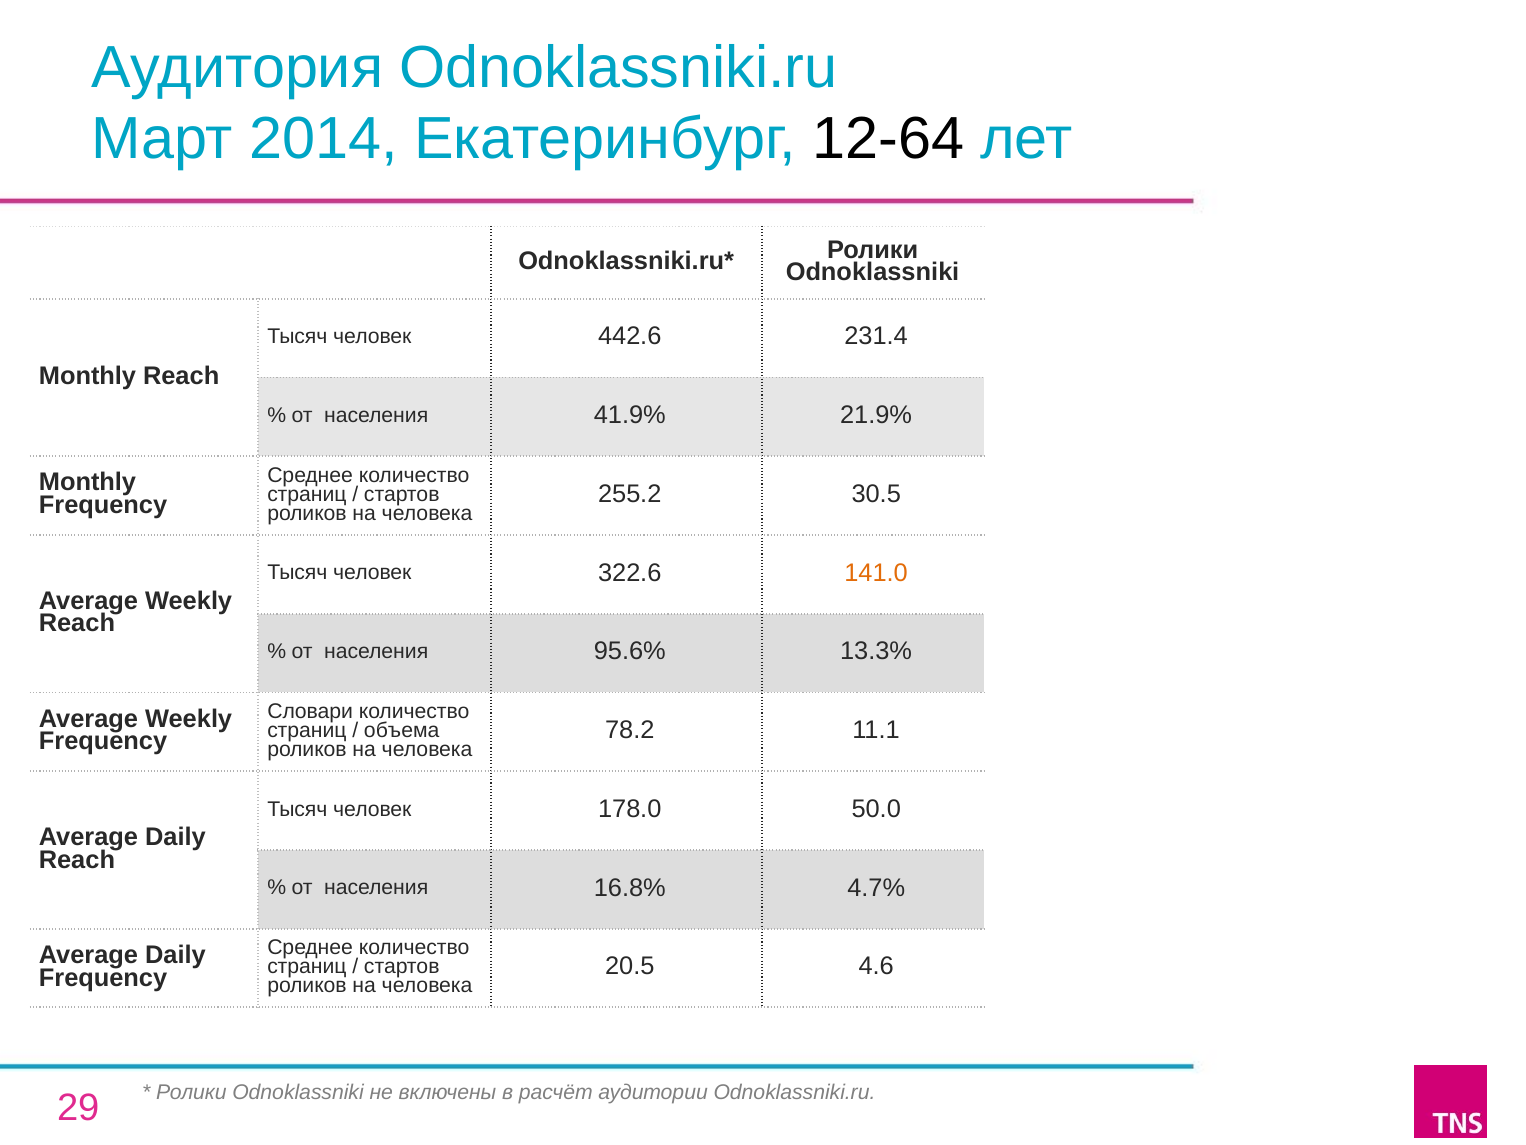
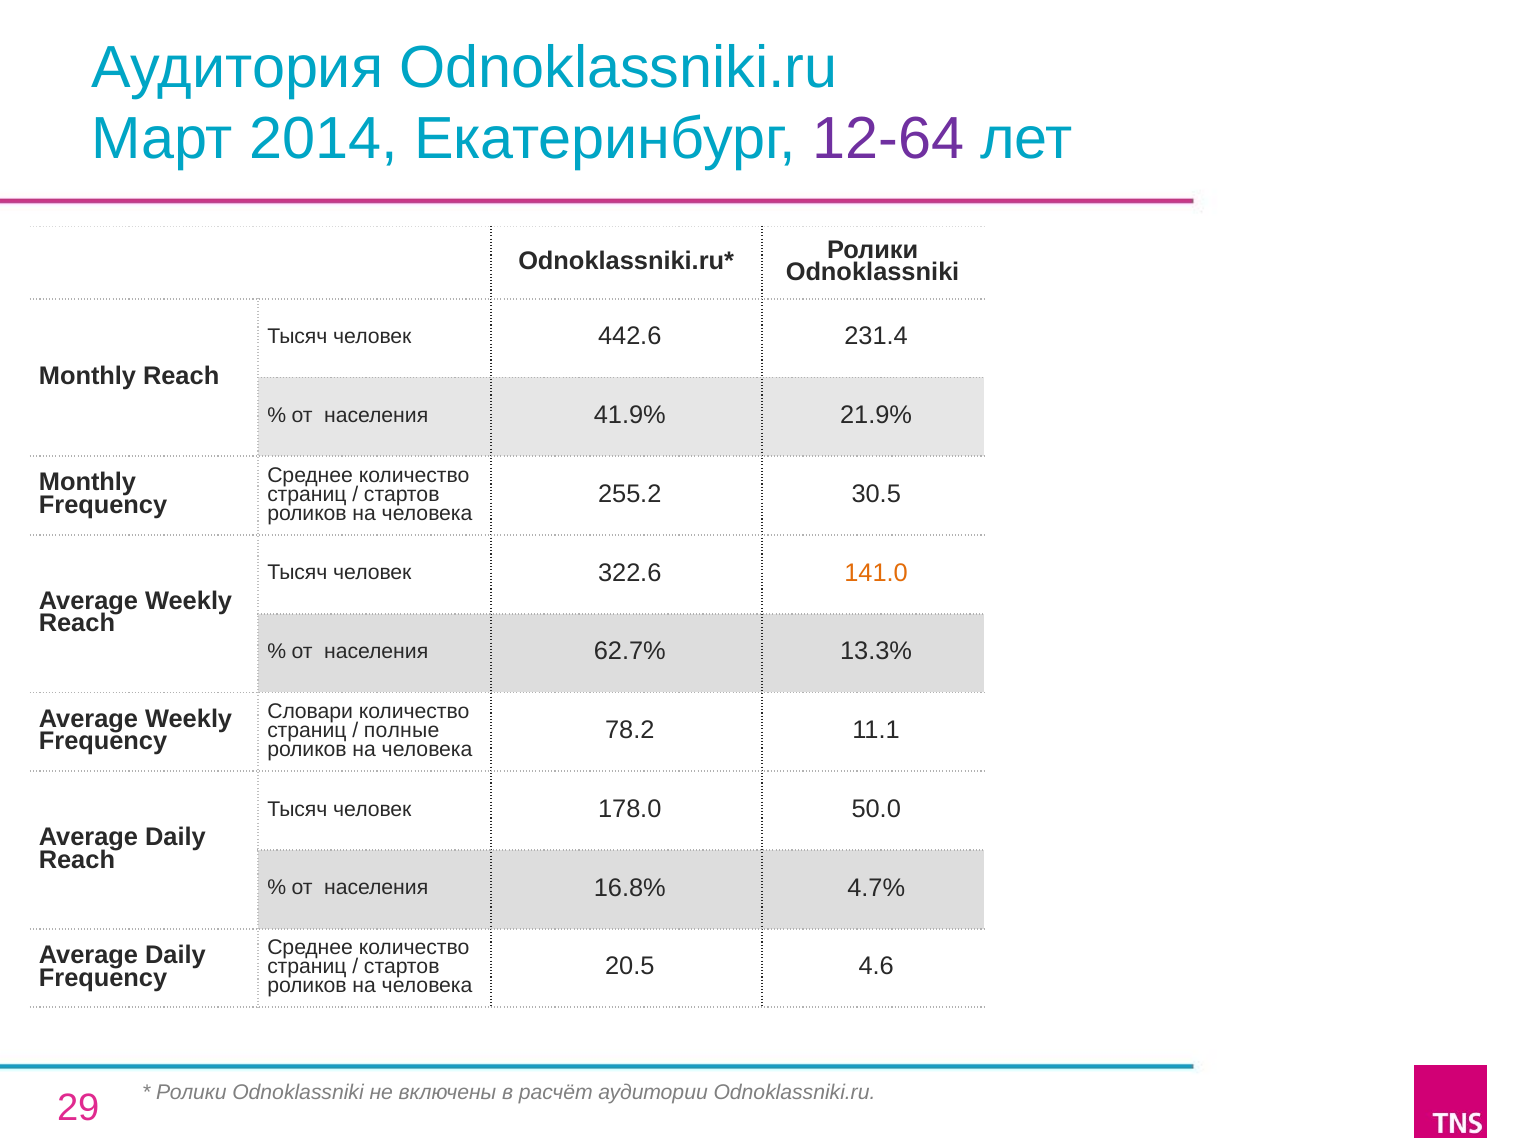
12-64 colour: black -> purple (888, 139)
95.6%: 95.6% -> 62.7% (630, 651)
объема: объема -> полные (402, 730)
